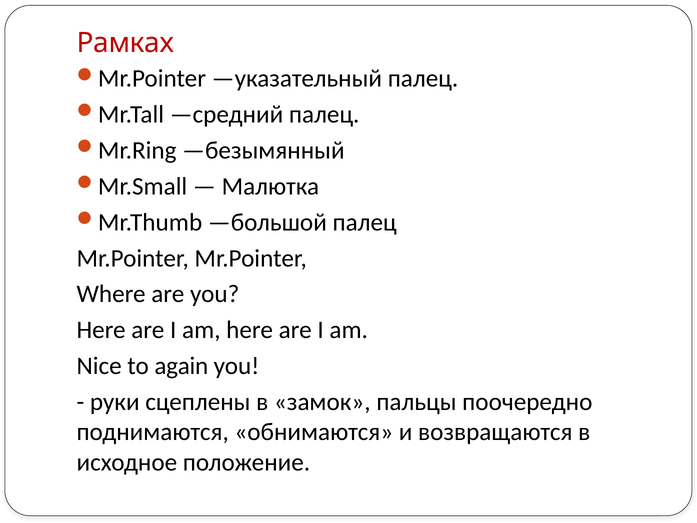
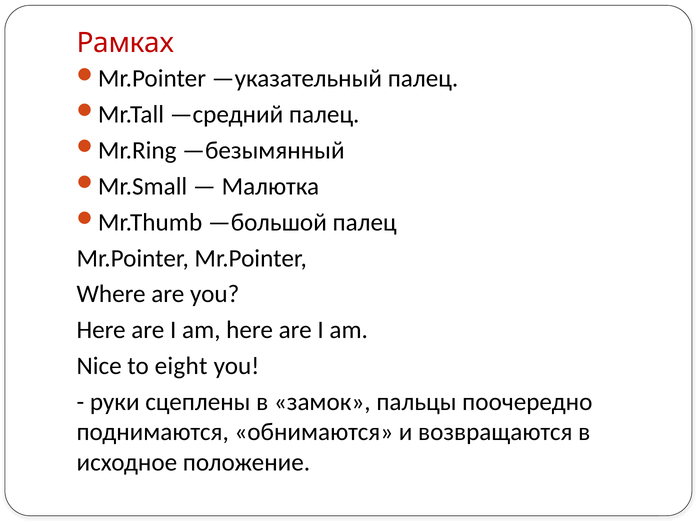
again: again -> eight (181, 366)
